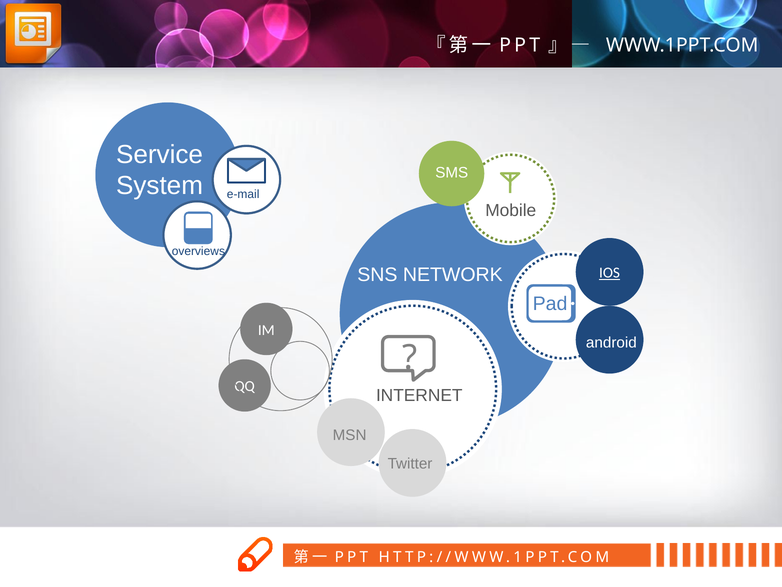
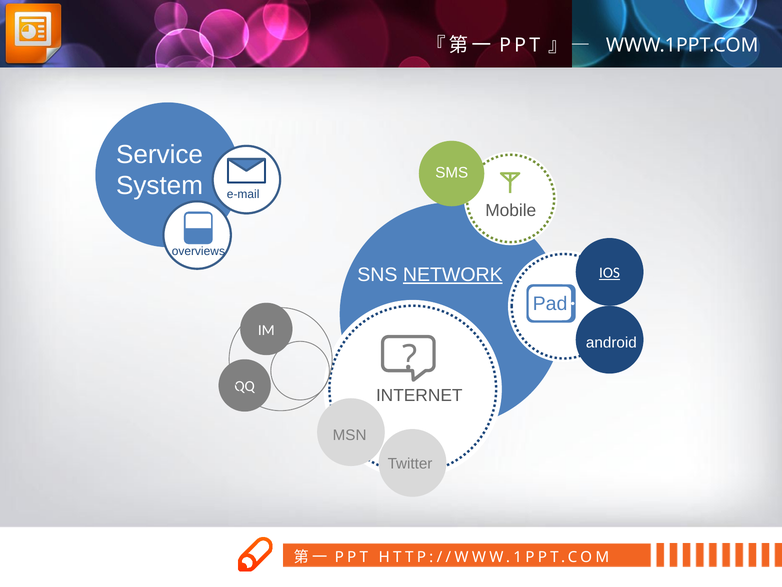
NETWORK underline: none -> present (453, 275)
